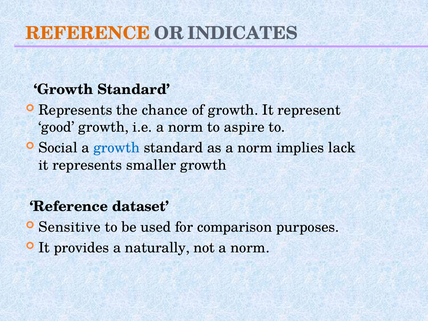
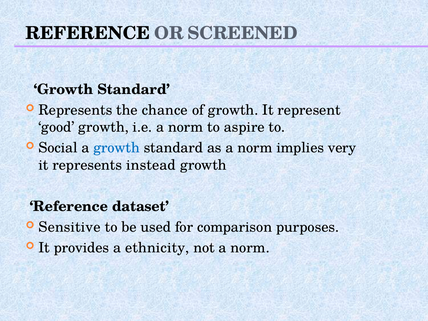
REFERENCE colour: orange -> black (88, 33)
INDICATES: INDICATES -> SCREENED (243, 33)
lack: lack -> very (342, 148)
smaller: smaller -> instead (151, 165)
naturally: naturally -> ethnicity (157, 248)
